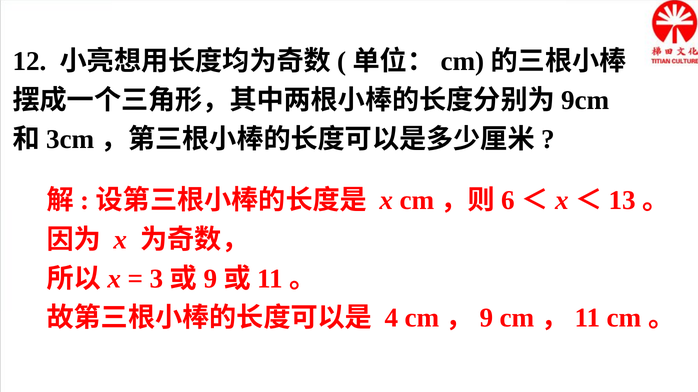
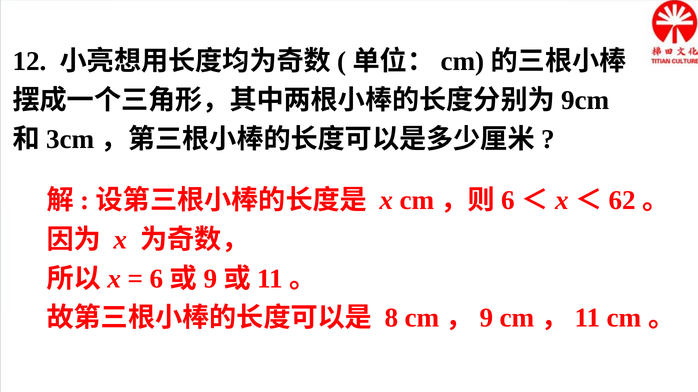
13: 13 -> 62 (622, 201)
3: 3 -> 6 (157, 279)
4: 4 -> 8 (391, 318)
